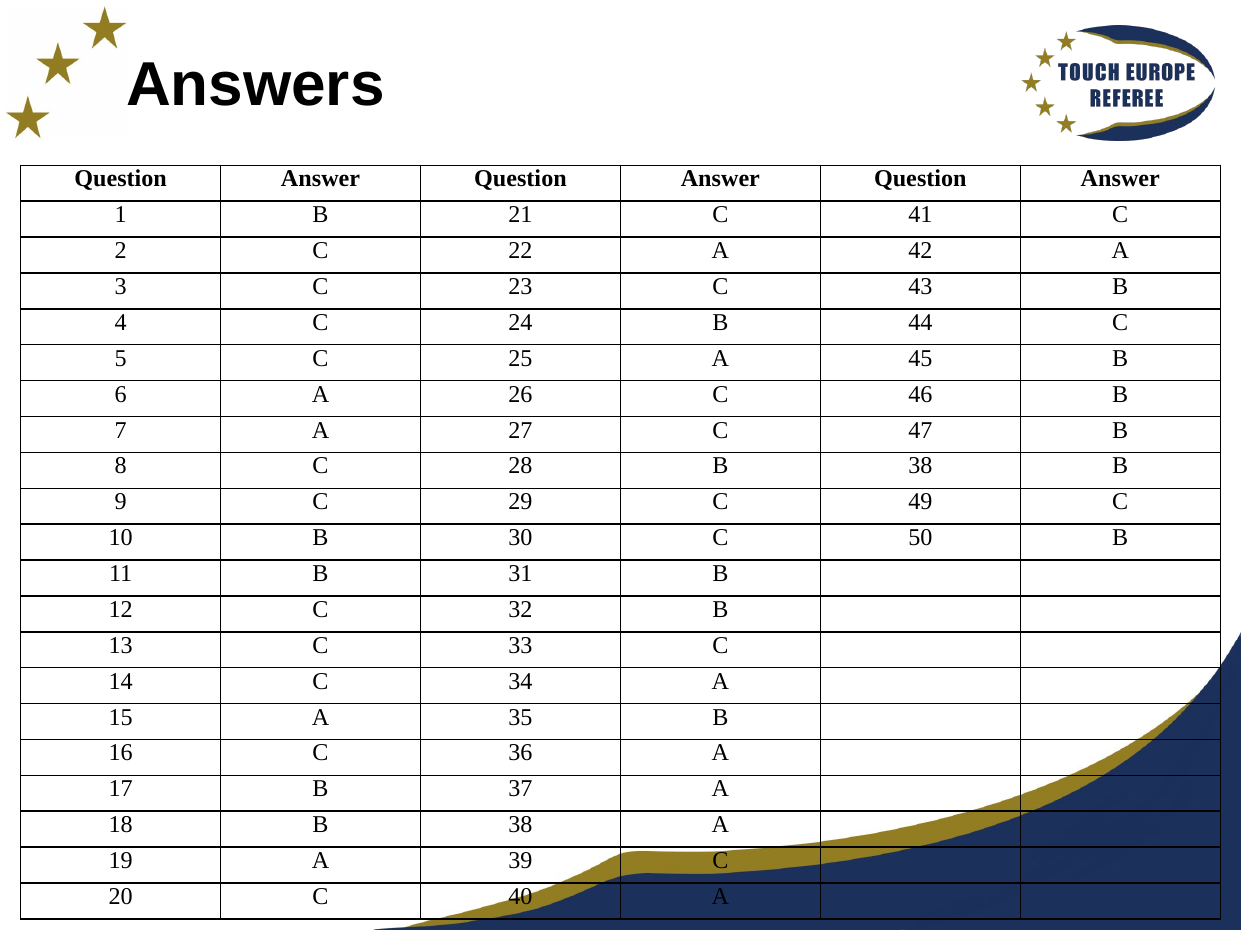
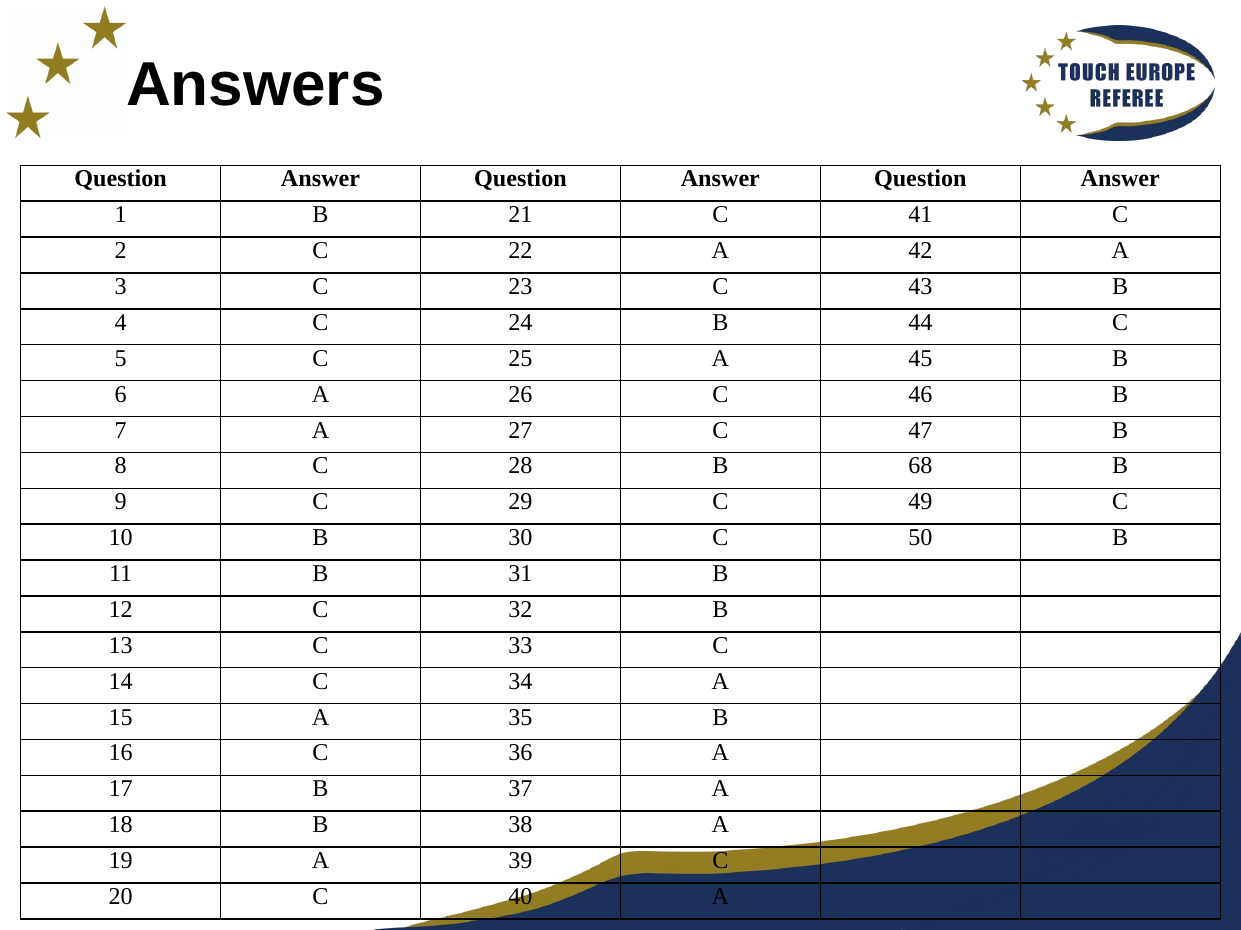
28 B 38: 38 -> 68 (920, 466)
